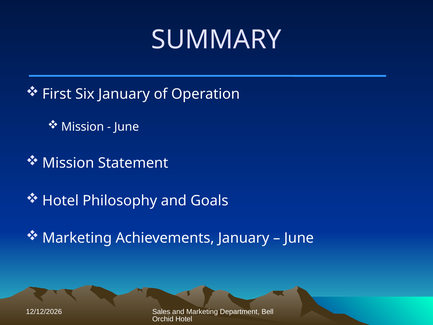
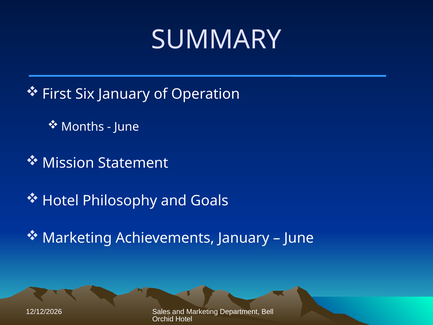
Mission: Mission -> Months (83, 127)
